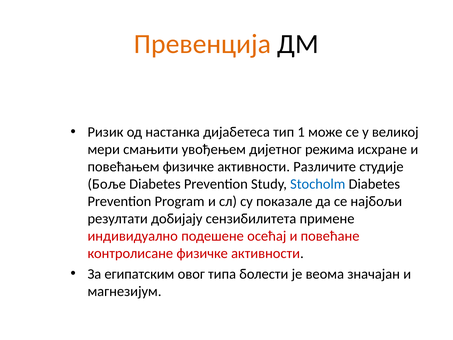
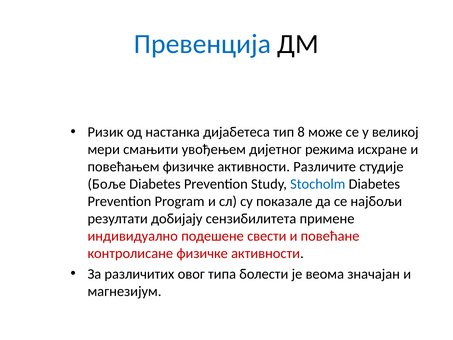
Превенција colour: orange -> blue (203, 44)
1: 1 -> 8 (301, 132)
осећај: осећај -> свести (267, 236)
египатским: египатским -> различитих (139, 274)
